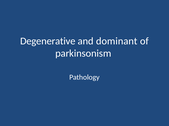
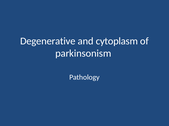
dominant: dominant -> cytoplasm (117, 41)
